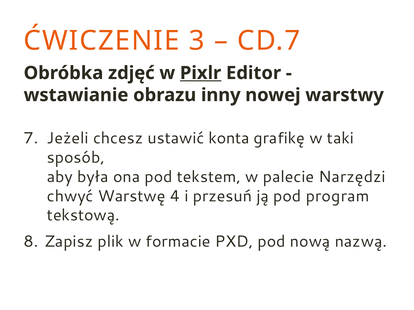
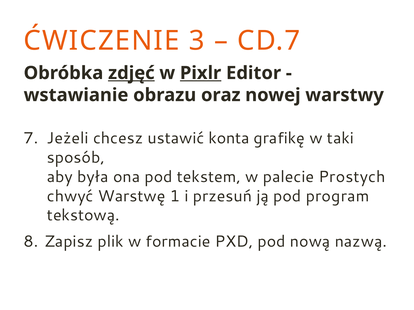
zdjęć underline: none -> present (131, 73)
inny: inny -> oraz (221, 95)
Narzędzi: Narzędzi -> Prostych (352, 177)
4: 4 -> 1 (175, 196)
